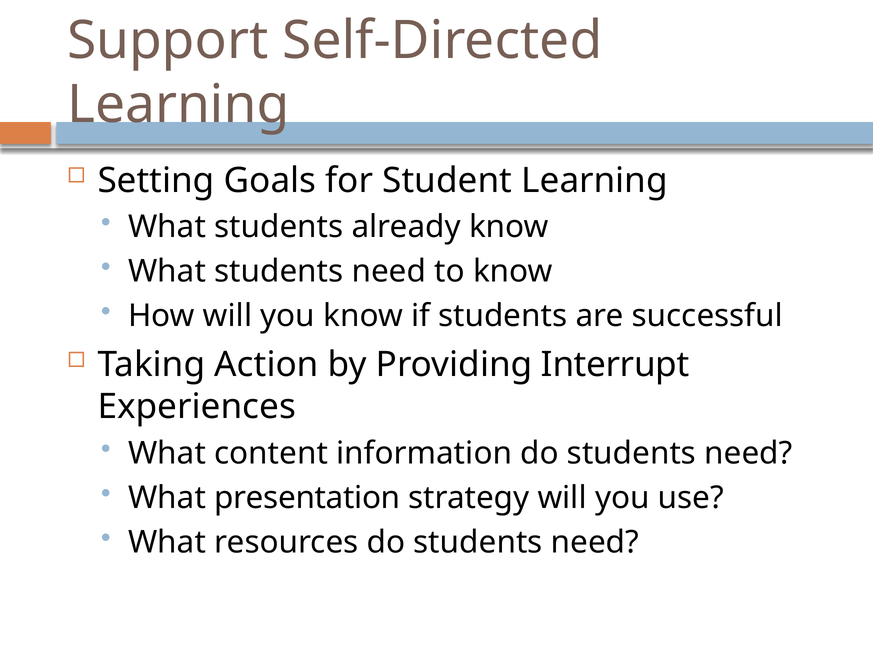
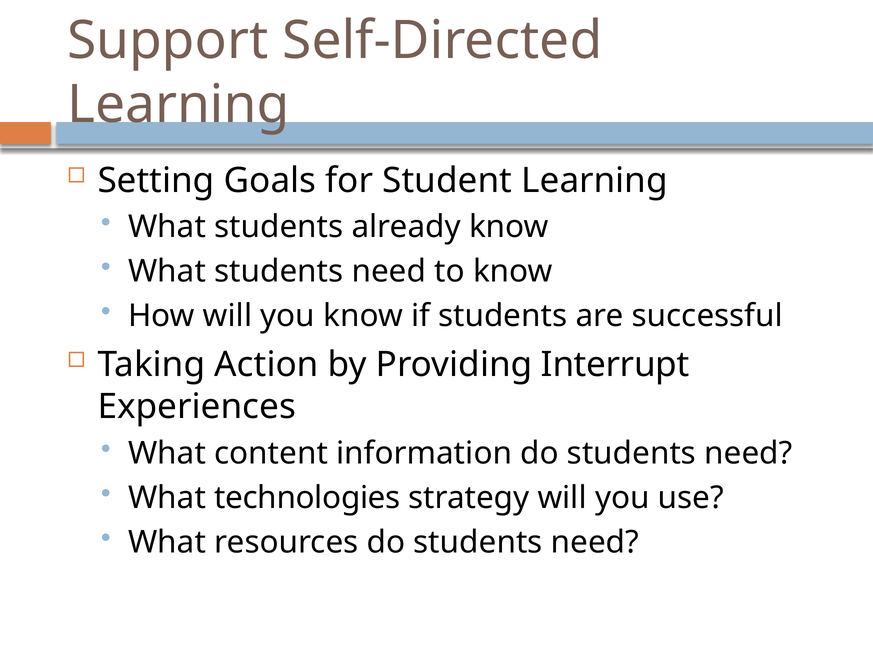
presentation: presentation -> technologies (307, 498)
